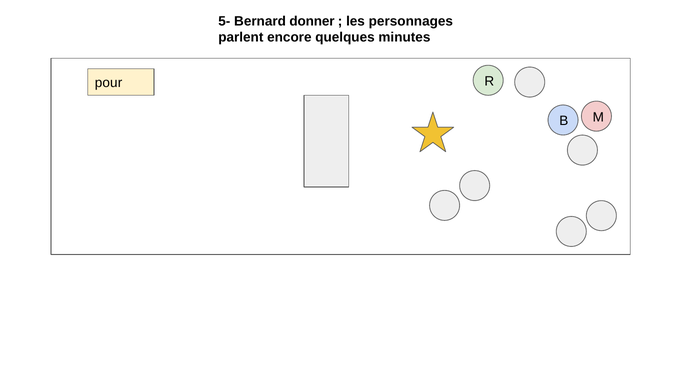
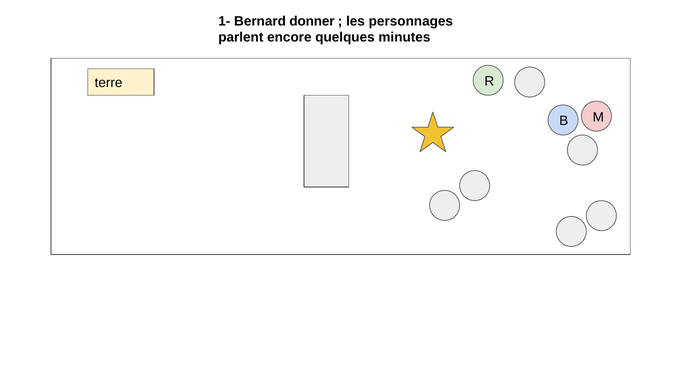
5-: 5- -> 1- (224, 21)
pour: pour -> terre (109, 83)
